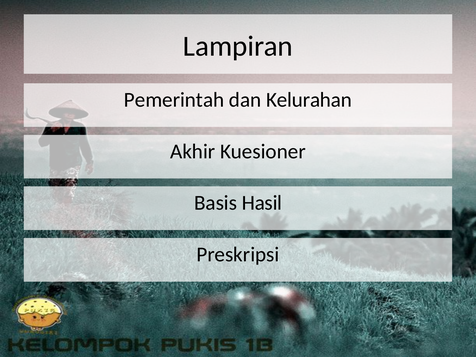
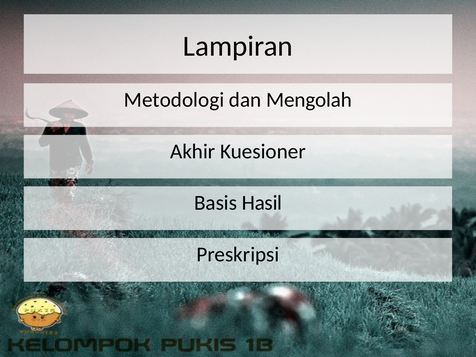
Pemerintah: Pemerintah -> Metodologi (174, 100)
Kelurahan: Kelurahan -> Mengolah (309, 100)
